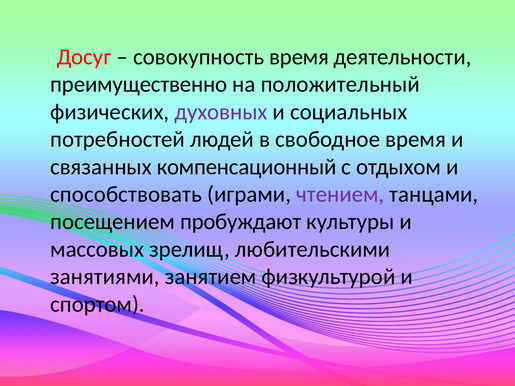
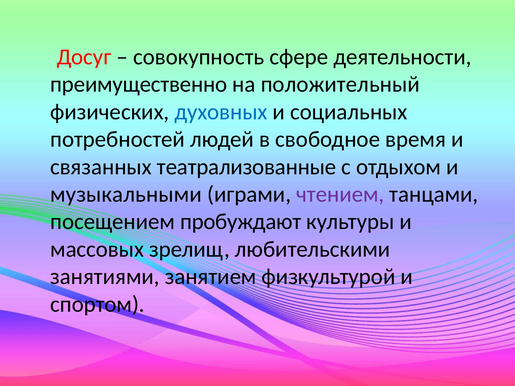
совокупность время: время -> сфере (299, 57)
духовных colour: purple -> blue (221, 112)
компенсационный: компенсационный -> театрализованные (247, 167)
способствовать: способствовать -> музыкальными (126, 194)
